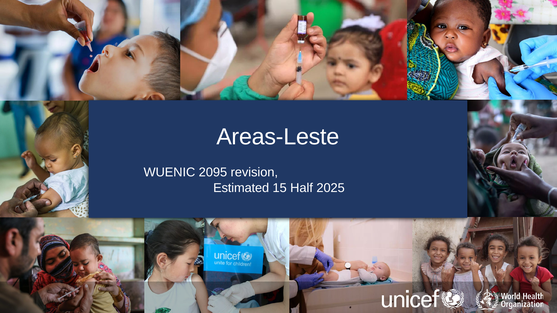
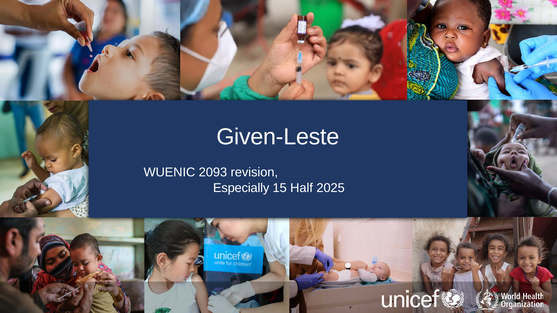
Areas-Leste: Areas-Leste -> Given-Leste (278, 137)
2095: 2095 -> 2093 (213, 173)
Estimated: Estimated -> Especially (241, 188)
